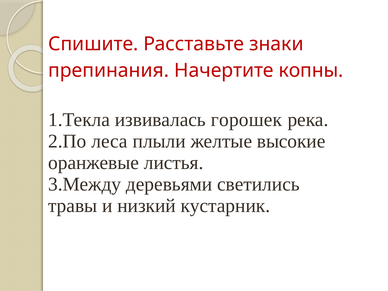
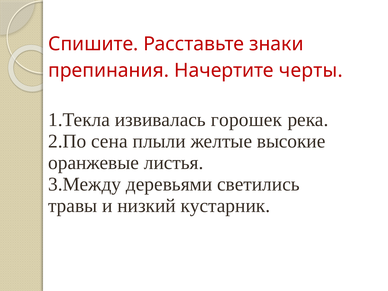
копны: копны -> черты (311, 70)
леса: леса -> сена (109, 141)
